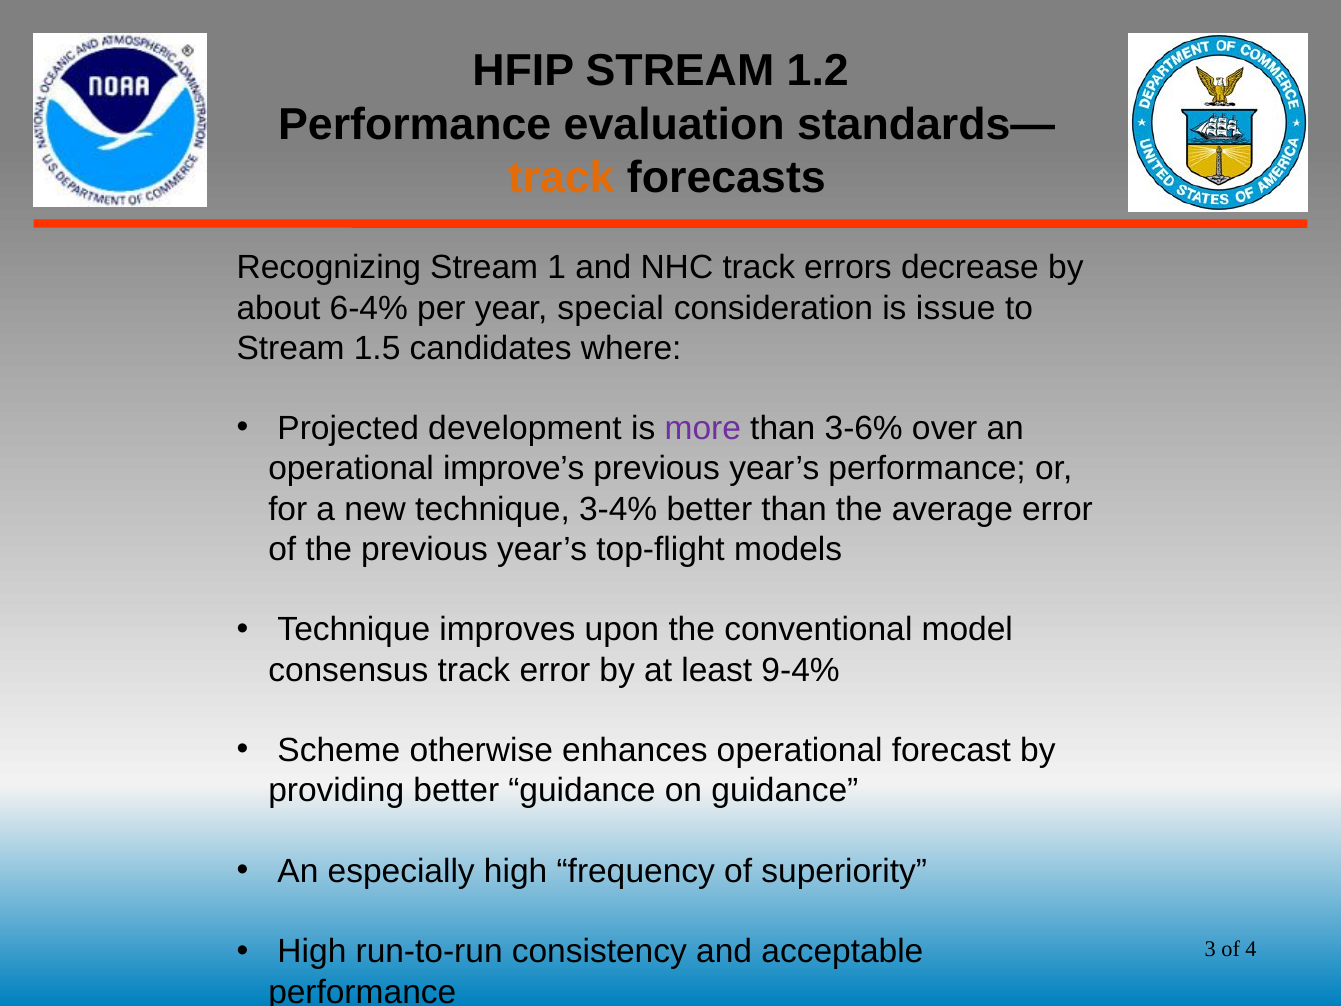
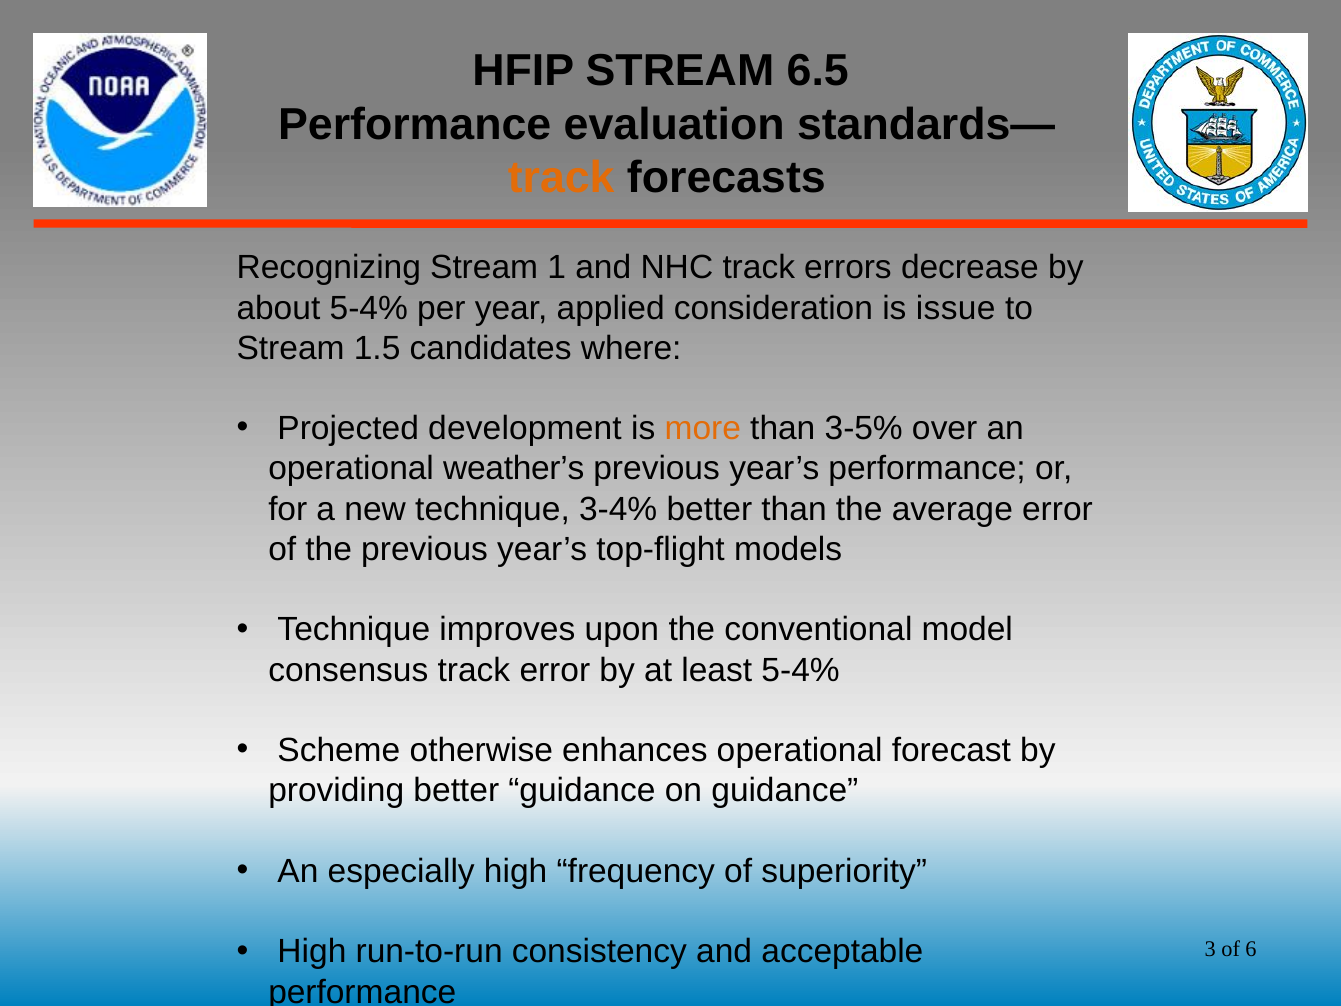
1.2: 1.2 -> 6.5 (818, 71)
about 6-4%: 6-4% -> 5-4% (369, 308)
special: special -> applied (611, 308)
more colour: purple -> orange (703, 429)
3-6%: 3-6% -> 3-5% (864, 429)
improve’s: improve’s -> weather’s (514, 469)
least 9-4%: 9-4% -> 5-4% (801, 670)
4: 4 -> 6 (1251, 949)
